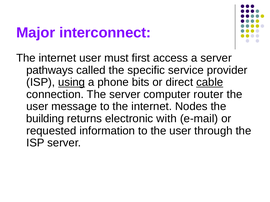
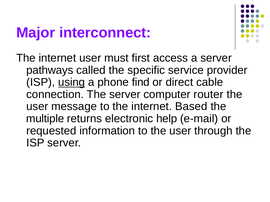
bits: bits -> find (141, 82)
cable underline: present -> none (210, 82)
Nodes: Nodes -> Based (191, 107)
building: building -> multiple (45, 119)
with: with -> help (167, 119)
